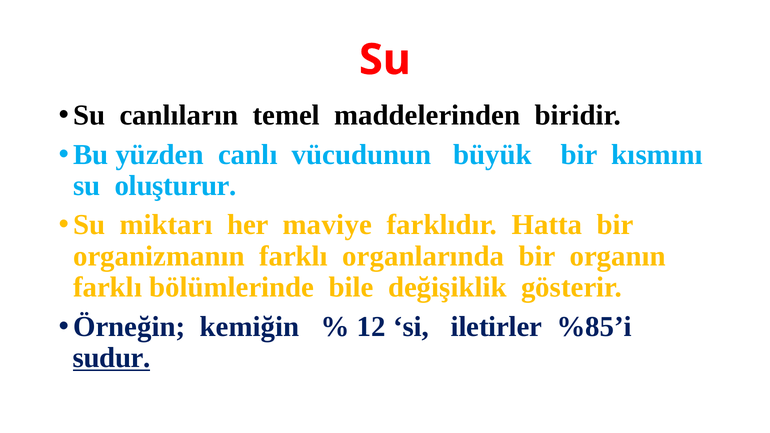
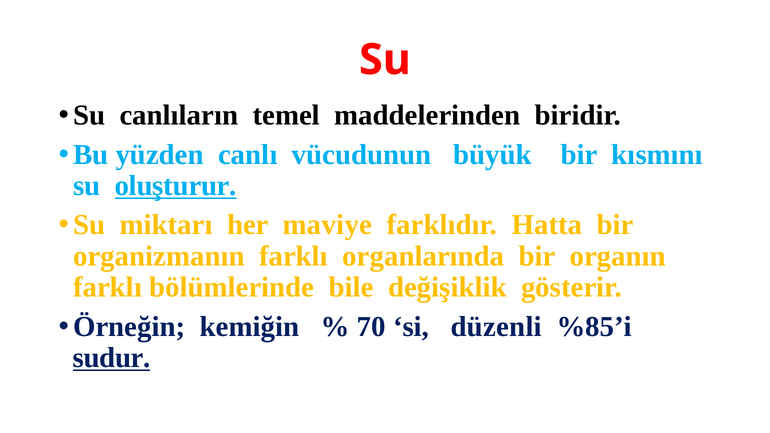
oluşturur underline: none -> present (176, 186)
12: 12 -> 70 (371, 327)
iletirler: iletirler -> düzenli (496, 327)
